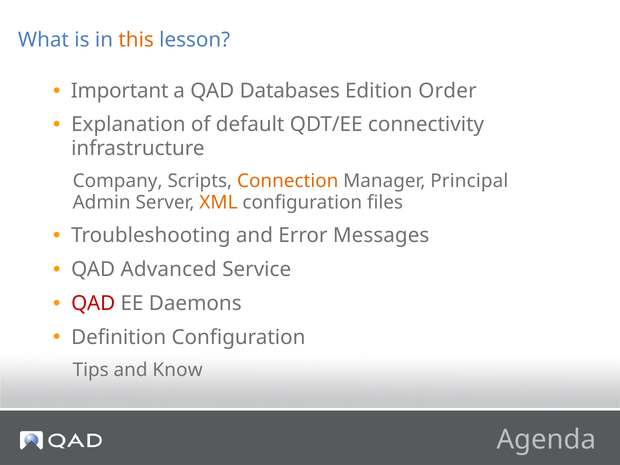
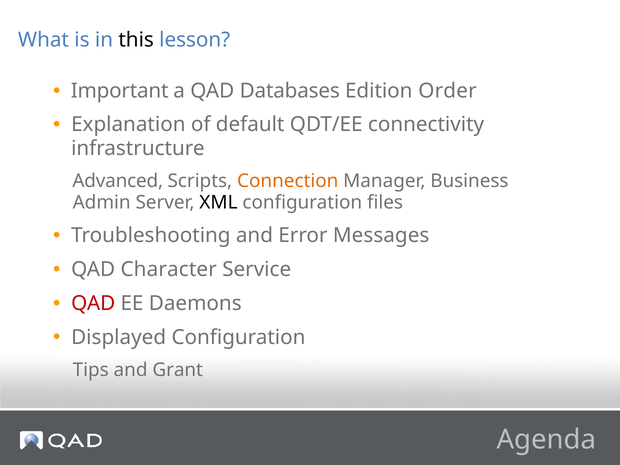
this colour: orange -> black (136, 40)
Company: Company -> Advanced (118, 181)
Principal: Principal -> Business (469, 181)
XML colour: orange -> black (218, 203)
Advanced: Advanced -> Character (169, 269)
Definition: Definition -> Displayed (119, 337)
Know: Know -> Grant (178, 370)
